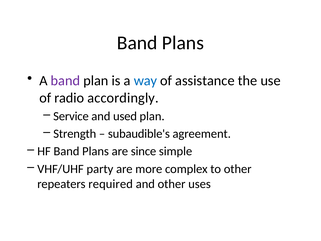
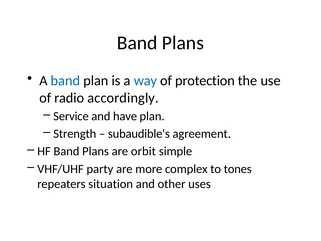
band colour: purple -> blue (65, 81)
assistance: assistance -> protection (205, 81)
used: used -> have (125, 116)
since: since -> orbit (143, 151)
to other: other -> tones (238, 169)
required: required -> situation (111, 184)
